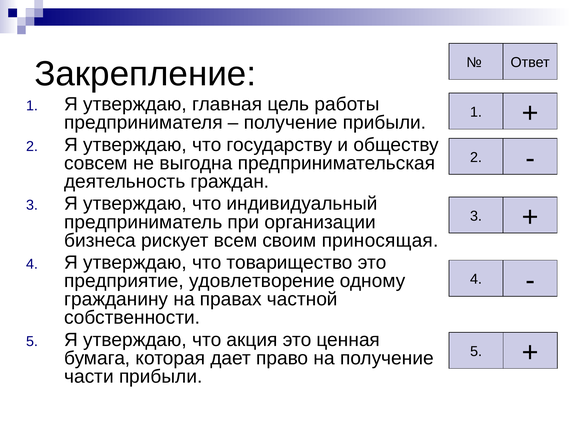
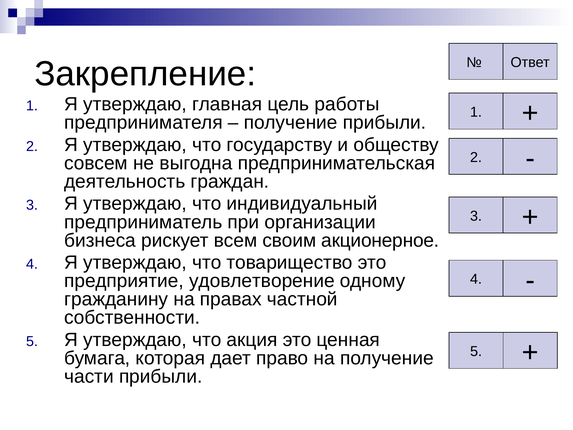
приносящая: приносящая -> акционерное (380, 240)
